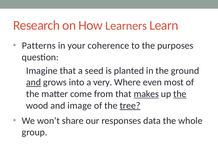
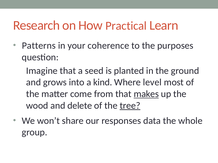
Learners: Learners -> Practical (126, 26)
and underline: present -> none (34, 83)
very: very -> kind (103, 83)
even: even -> level (152, 83)
the underline: present -> none (180, 94)
image: image -> delete (80, 106)
